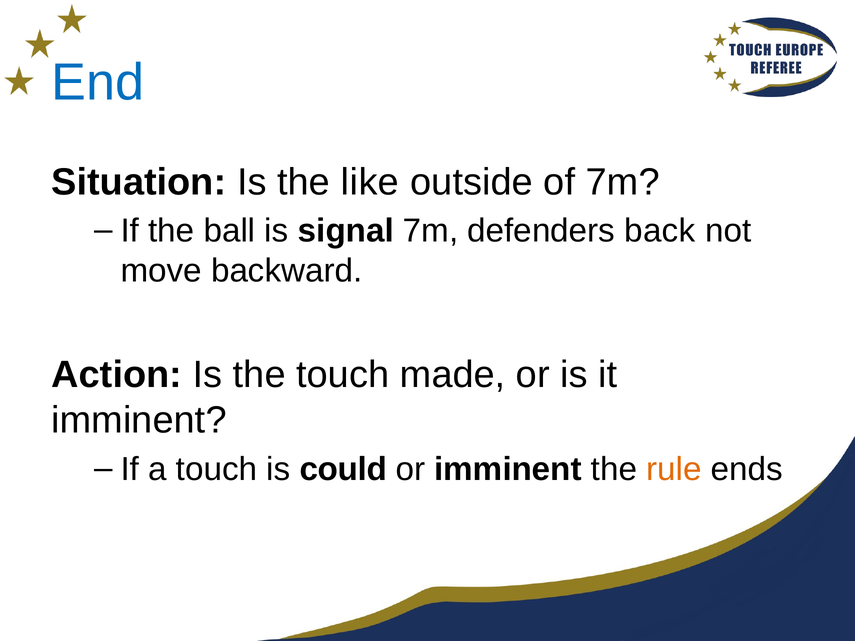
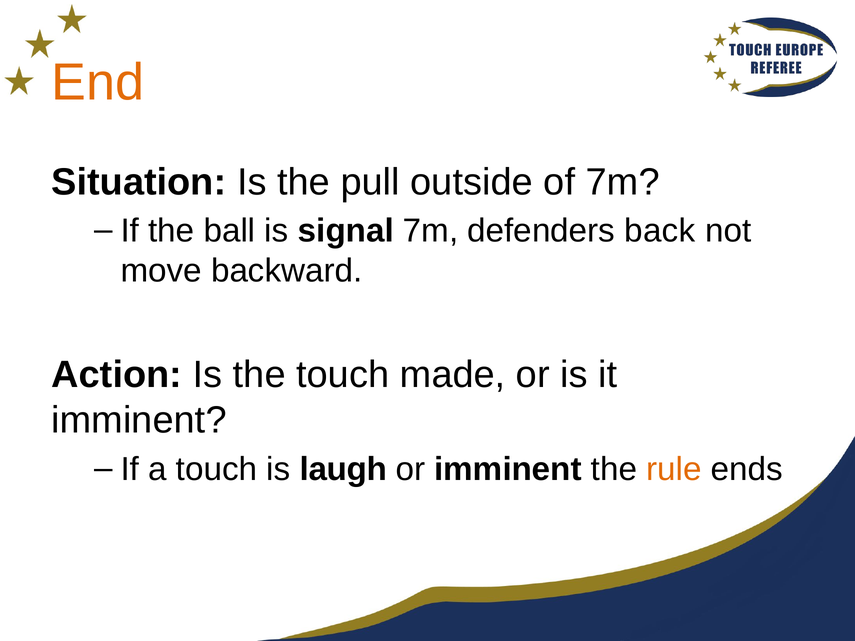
End colour: blue -> orange (98, 83)
like: like -> pull (370, 182)
could: could -> laugh (343, 470)
